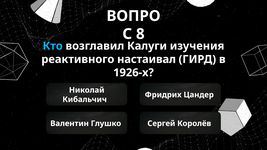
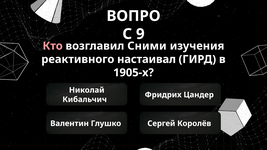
8: 8 -> 9 (140, 34)
Кто colour: light blue -> pink (53, 46)
Калуги: Калуги -> Сними (147, 46)
1926-х: 1926-х -> 1905-х (133, 73)
